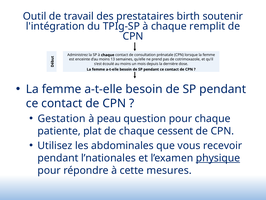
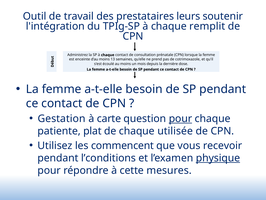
birth: birth -> leurs (188, 16)
peau: peau -> carte (109, 118)
pour underline: none -> present (180, 118)
cessent: cessent -> utilisée (175, 131)
abdominales: abdominales -> commencent (122, 145)
l’nationales: l’nationales -> l’conditions (108, 158)
